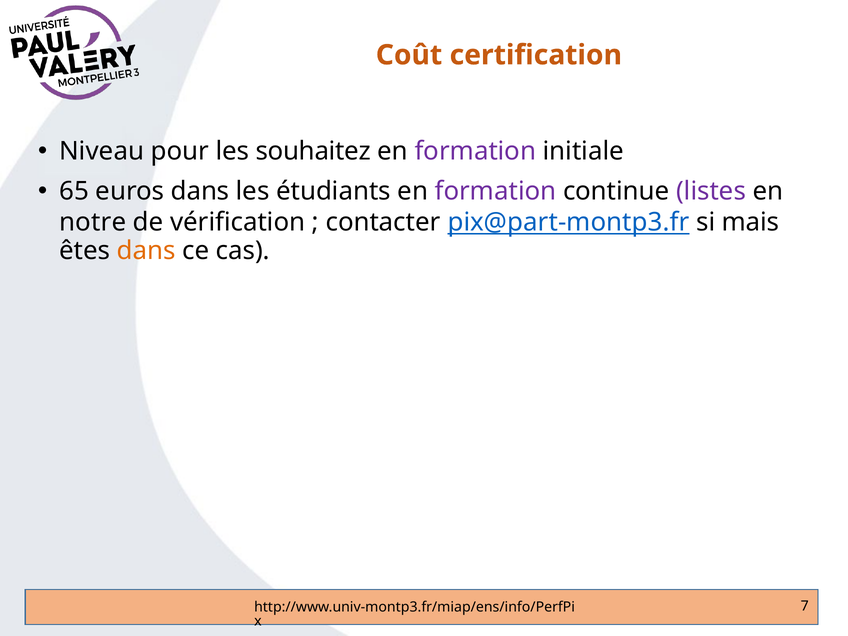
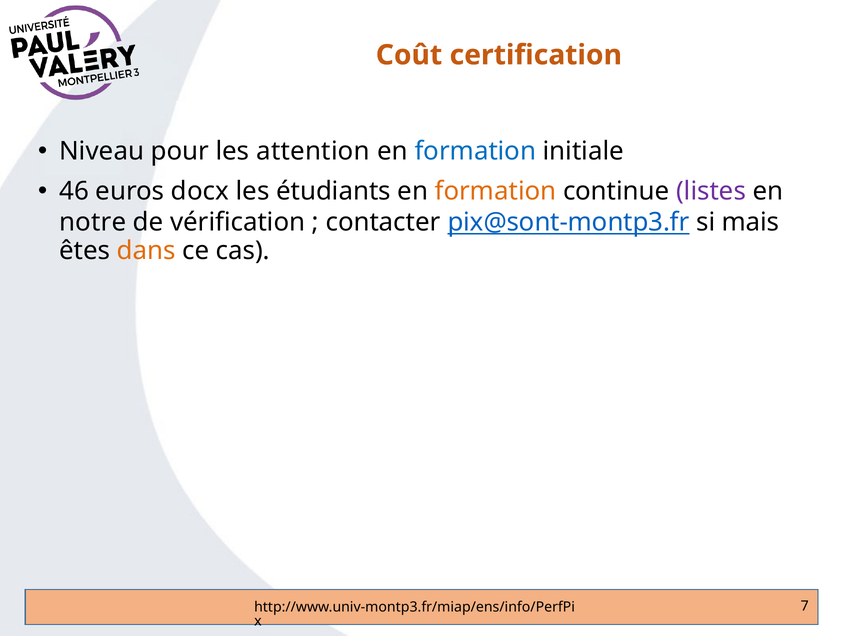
souhaitez: souhaitez -> attention (313, 151)
formation colour: purple -> blue (475, 151)
65: 65 -> 46 (74, 191)
euros dans: dans -> docx (200, 191)
formation colour: purple -> orange (496, 191)
pix@part-montp3.fr: pix@part-montp3.fr -> pix@sont-montp3.fr (569, 222)
